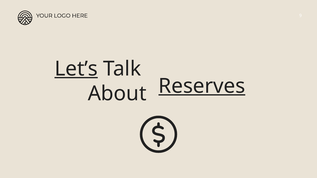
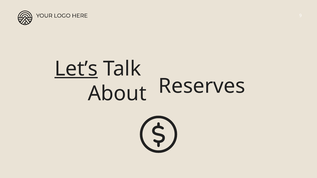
Reserves underline: present -> none (202, 86)
